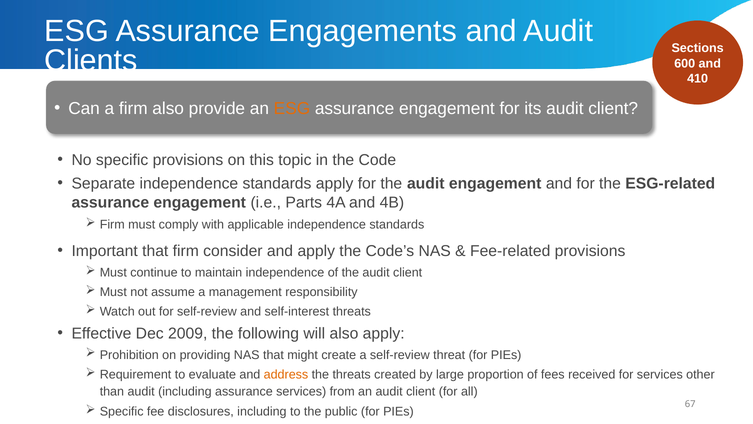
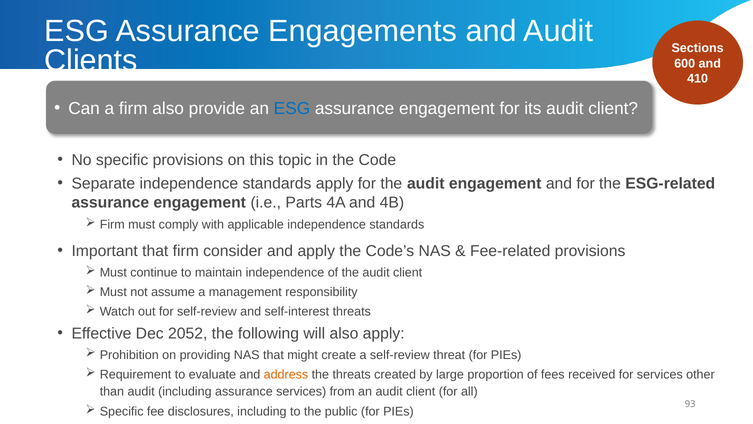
ESG colour: orange -> blue (292, 108)
2009: 2009 -> 2052 (188, 333)
67: 67 -> 93 (690, 404)
